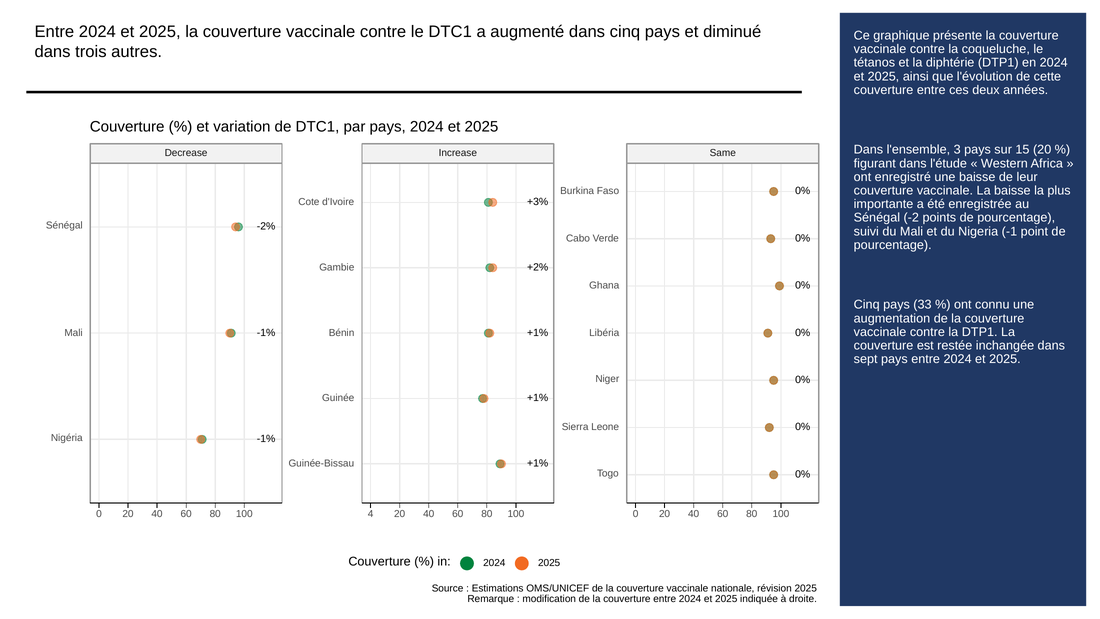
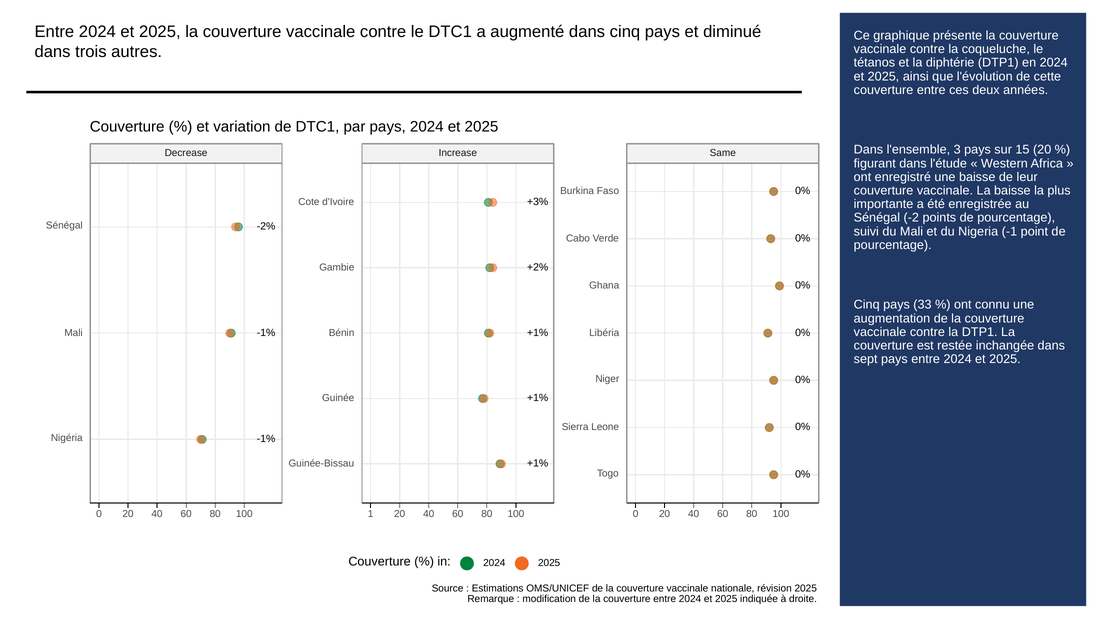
4: 4 -> 1 (371, 513)
